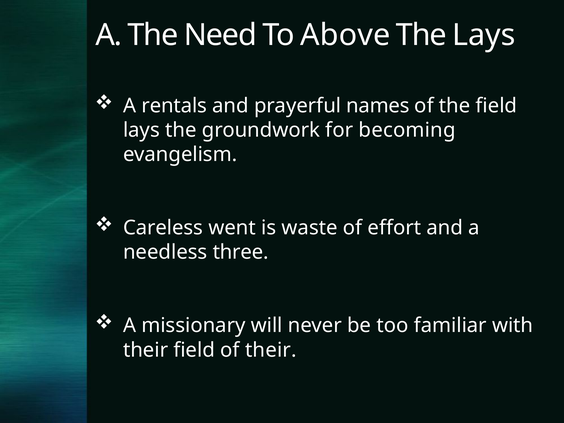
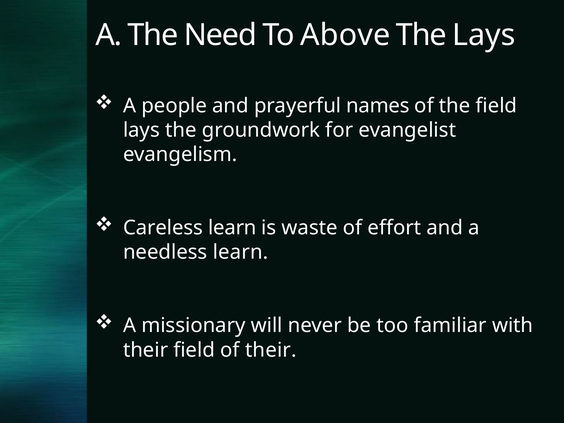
rentals: rentals -> people (174, 106)
becoming: becoming -> evangelist (407, 130)
Careless went: went -> learn (232, 228)
needless three: three -> learn (240, 252)
